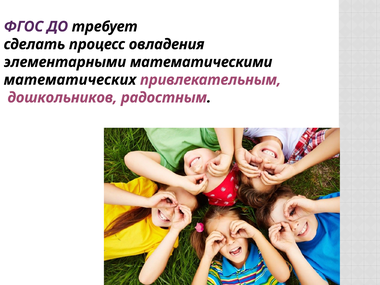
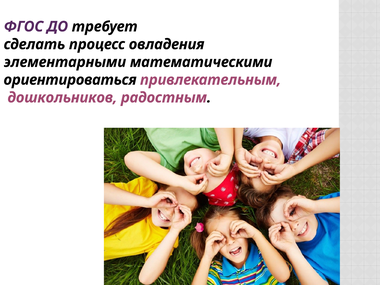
математических: математических -> ориентироваться (70, 80)
